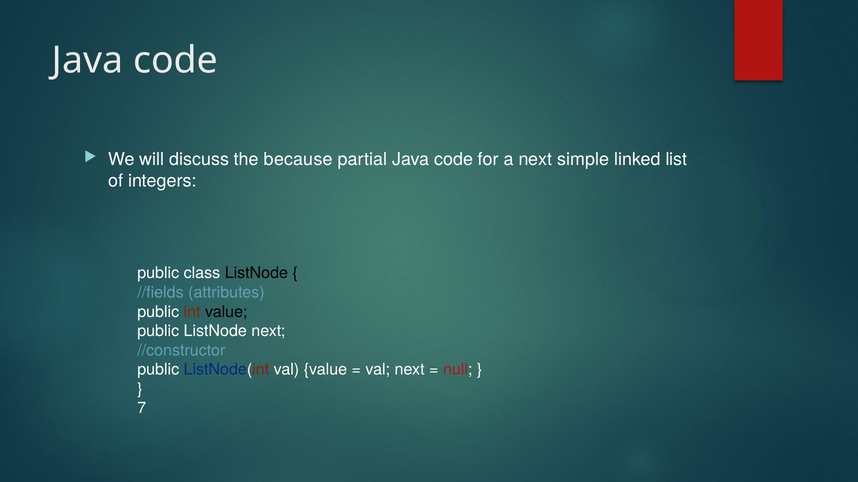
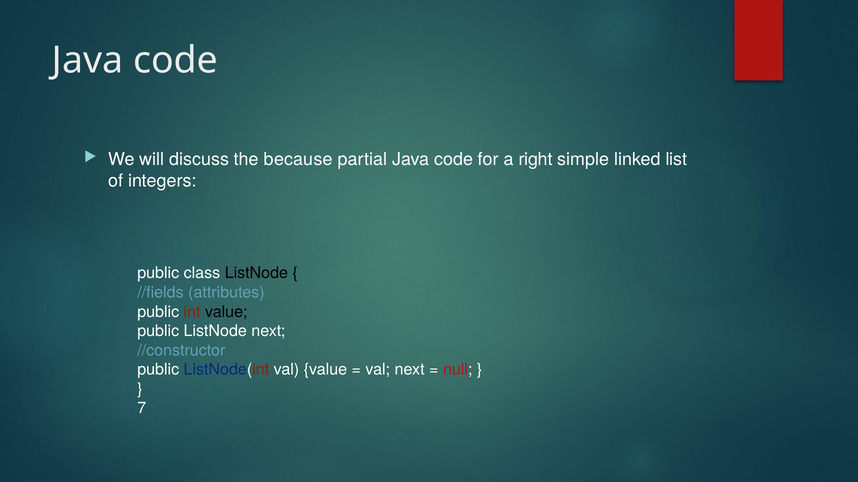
a next: next -> right (536, 160)
